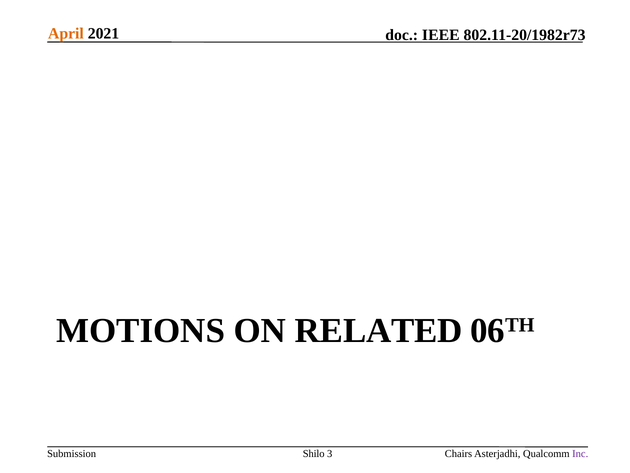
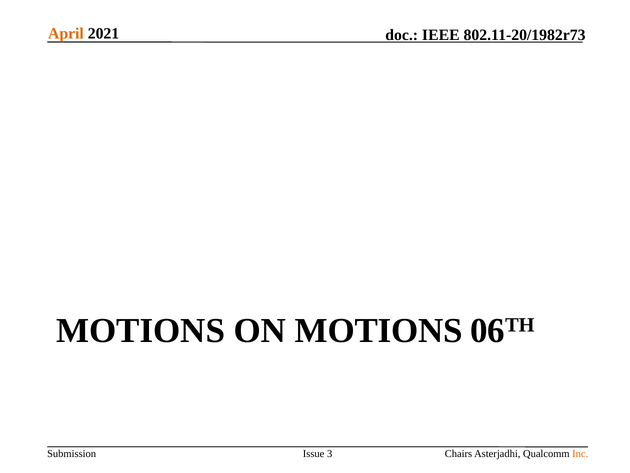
ON RELATED: RELATED -> MOTIONS (379, 330)
Shilo: Shilo -> Issue (314, 453)
Inc colour: purple -> orange (580, 453)
